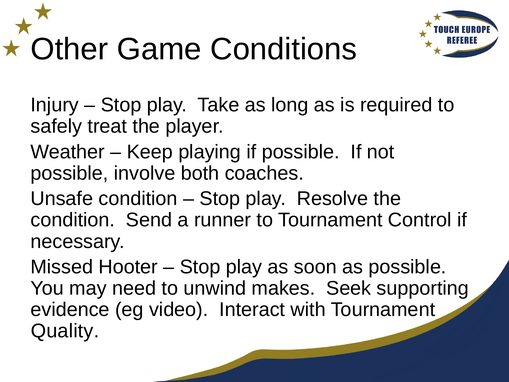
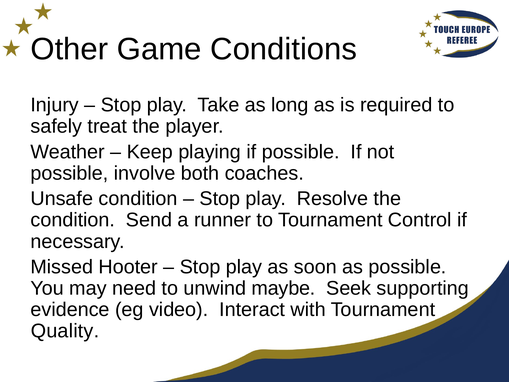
makes: makes -> maybe (284, 288)
